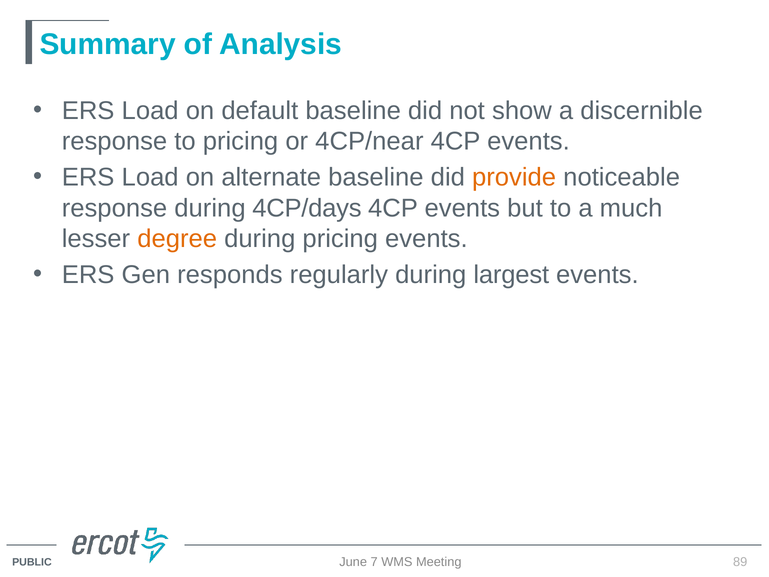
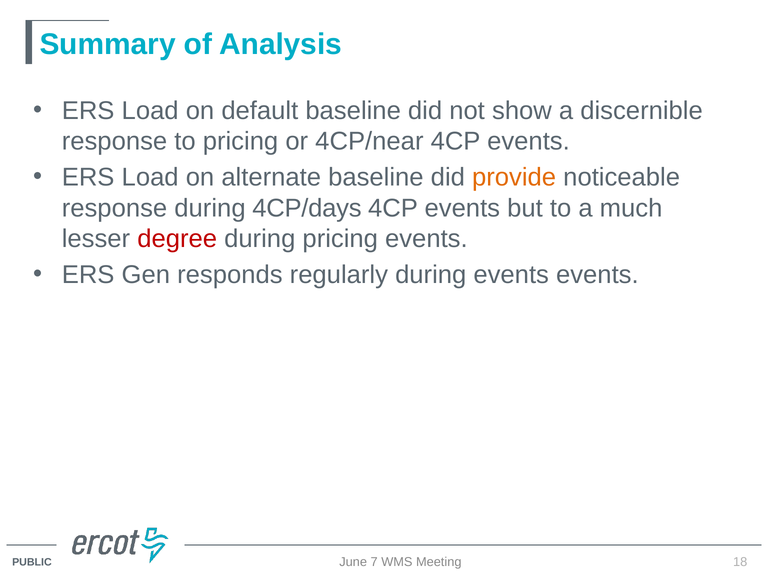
degree colour: orange -> red (177, 239)
during largest: largest -> events (511, 275)
89: 89 -> 18 (740, 562)
